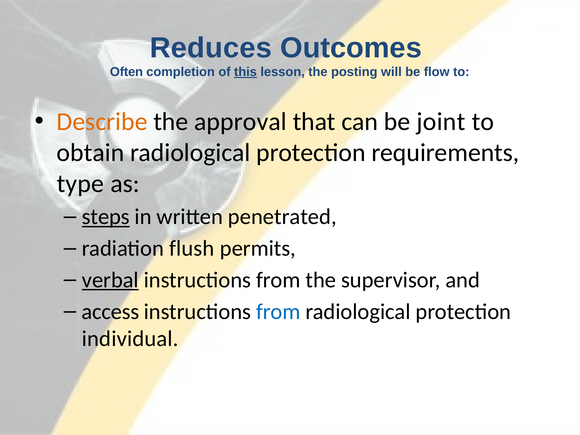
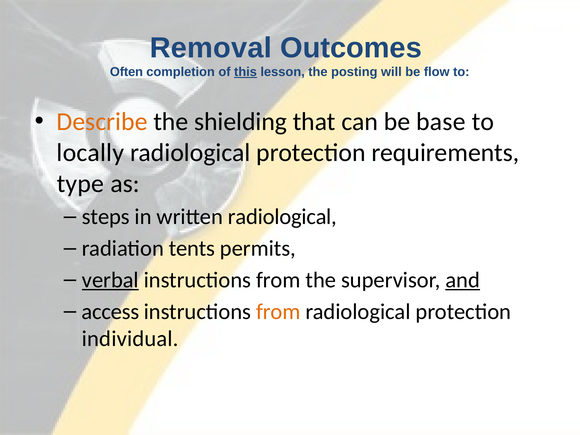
Reduces: Reduces -> Removal (211, 48)
approval: approval -> shielding (241, 122)
joint: joint -> base (441, 122)
obtain: obtain -> locally (90, 153)
steps underline: present -> none (106, 217)
written penetrated: penetrated -> radiological (282, 217)
flush: flush -> tents (192, 248)
and underline: none -> present (463, 280)
from colour: blue -> orange (278, 312)
